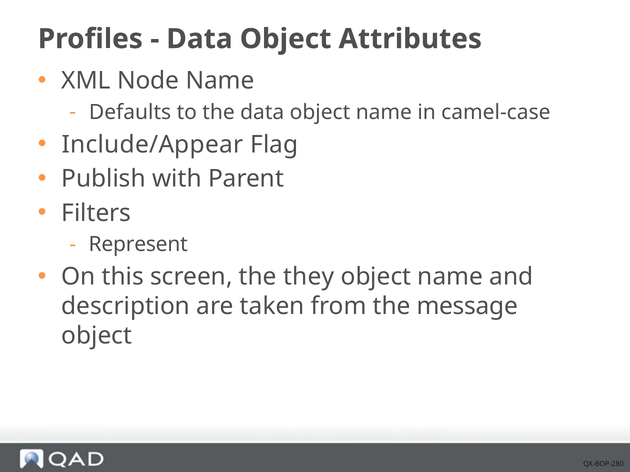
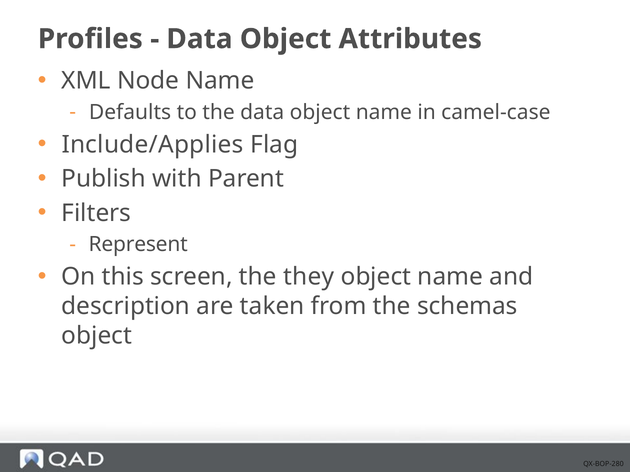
Include/Appear: Include/Appear -> Include/Applies (153, 145)
message: message -> schemas (467, 307)
